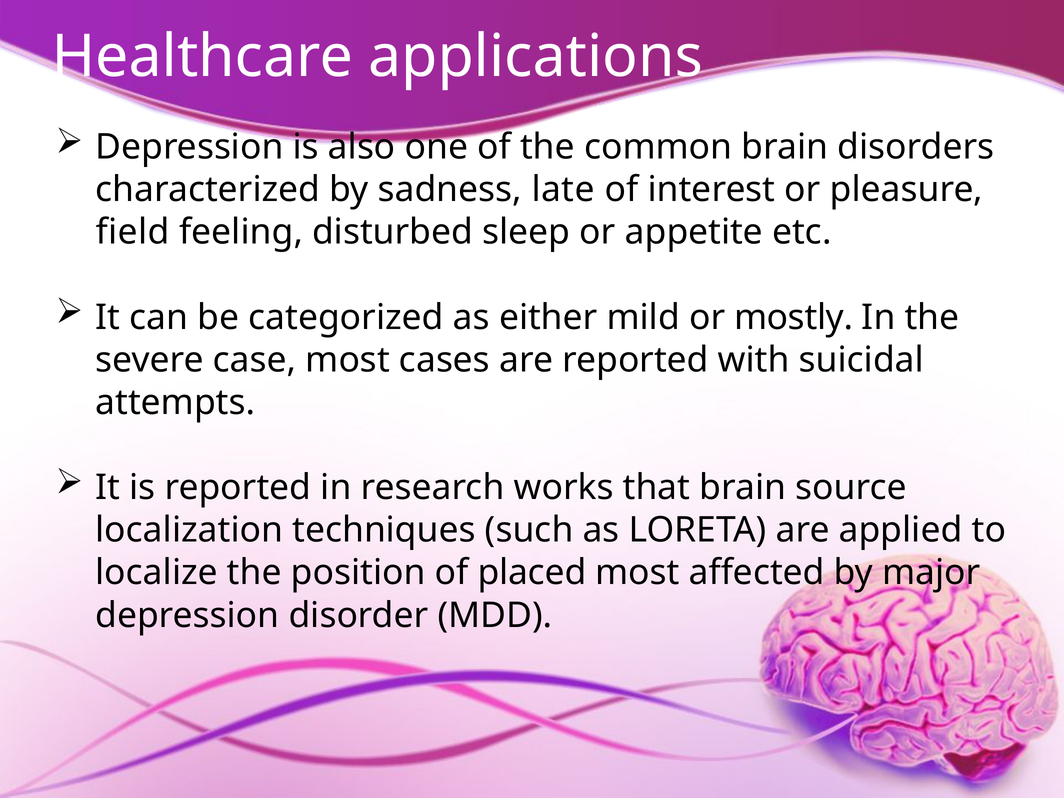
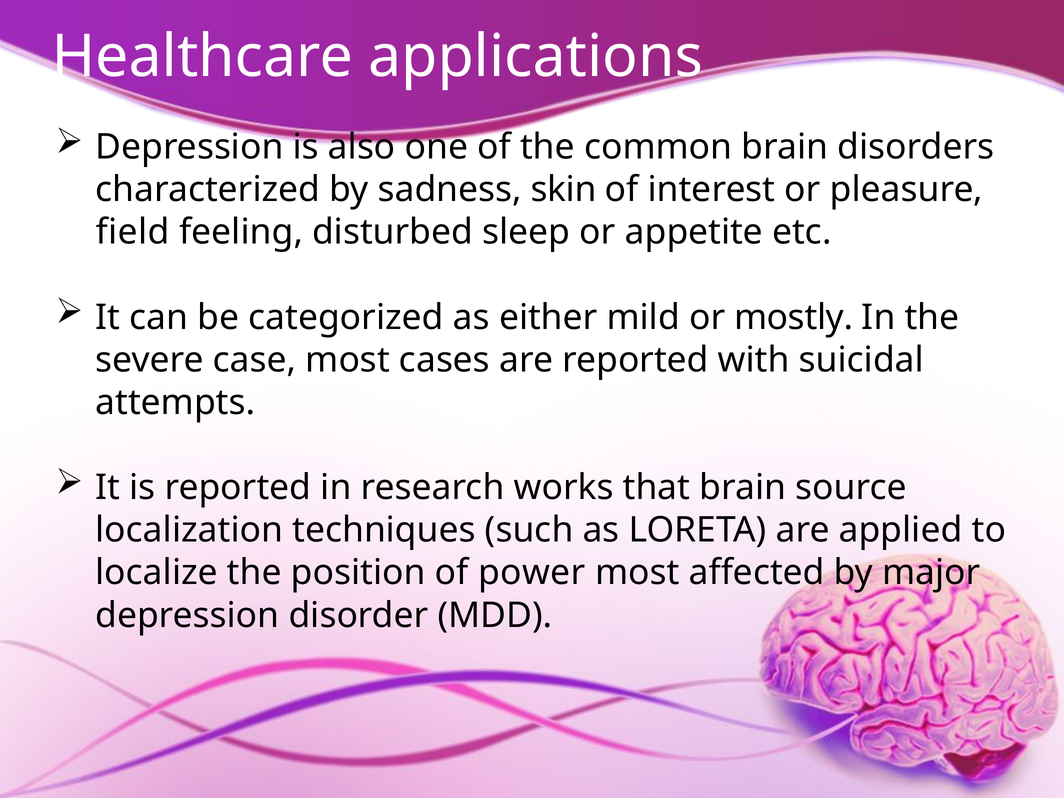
late: late -> skin (564, 190)
placed: placed -> power (532, 573)
